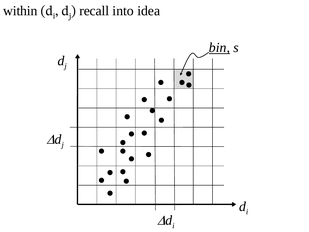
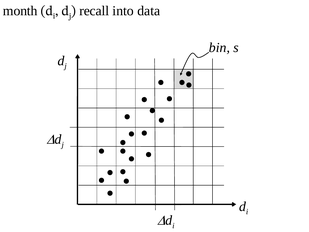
within: within -> month (20, 11)
idea: idea -> data (149, 11)
bin underline: present -> none (219, 48)
